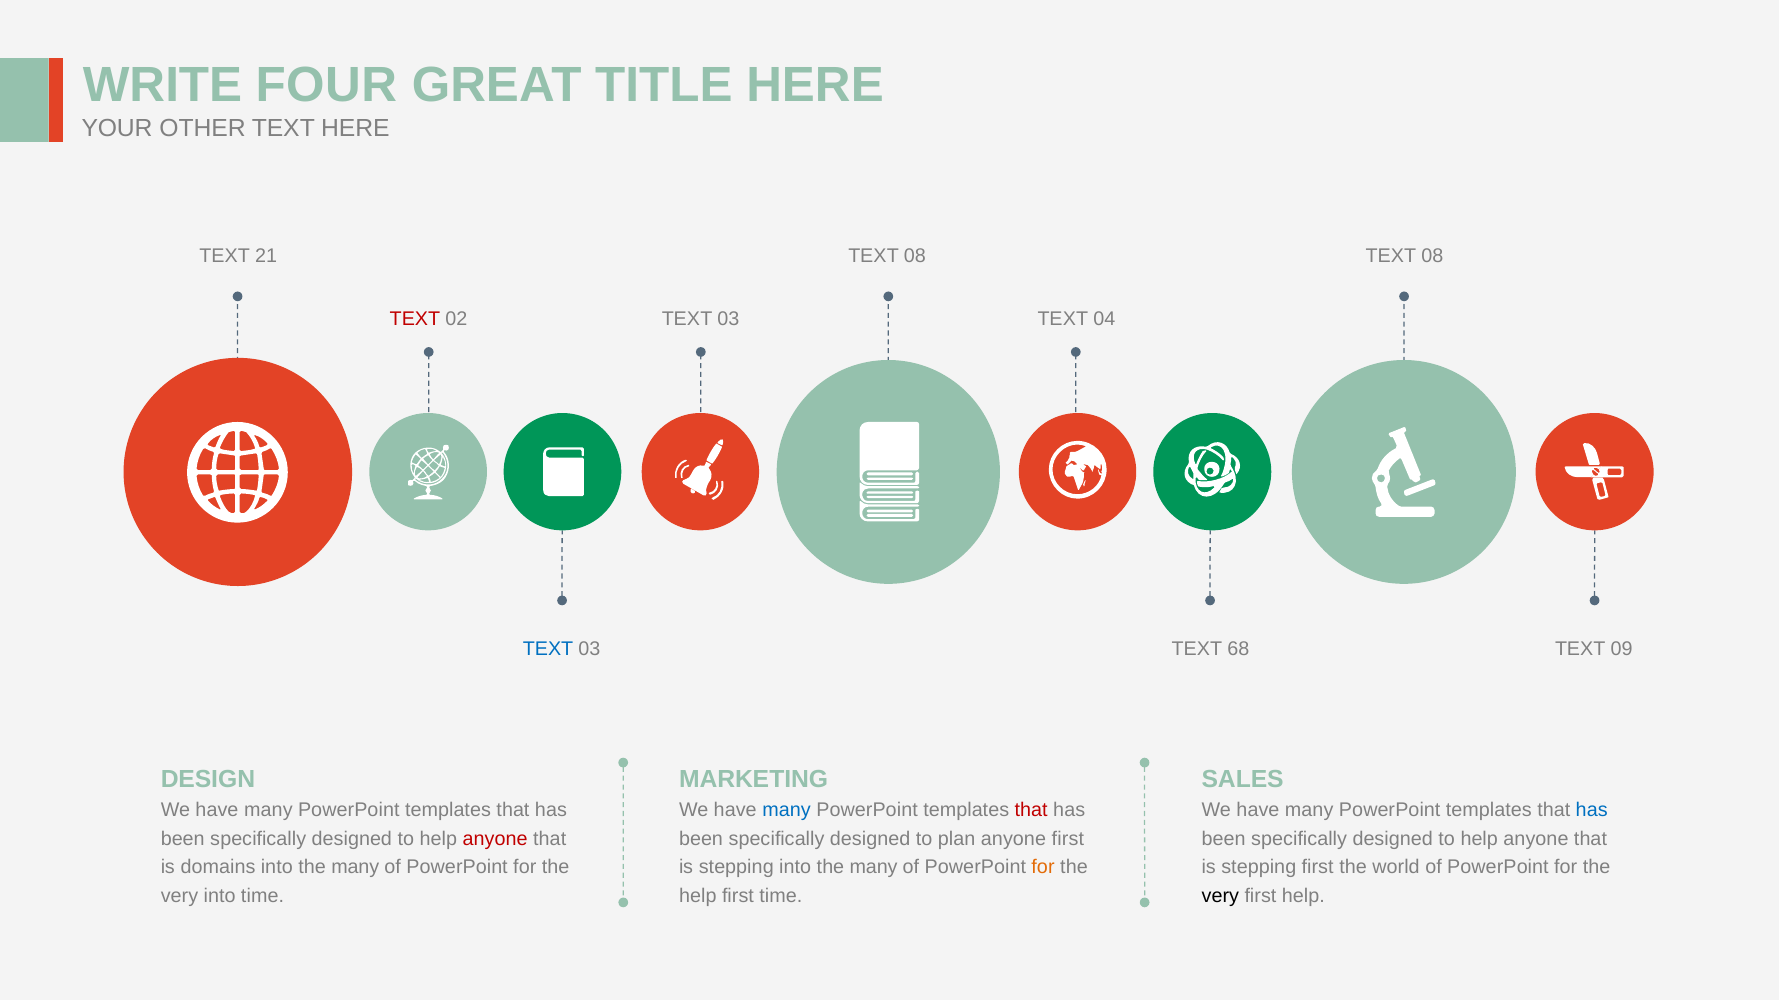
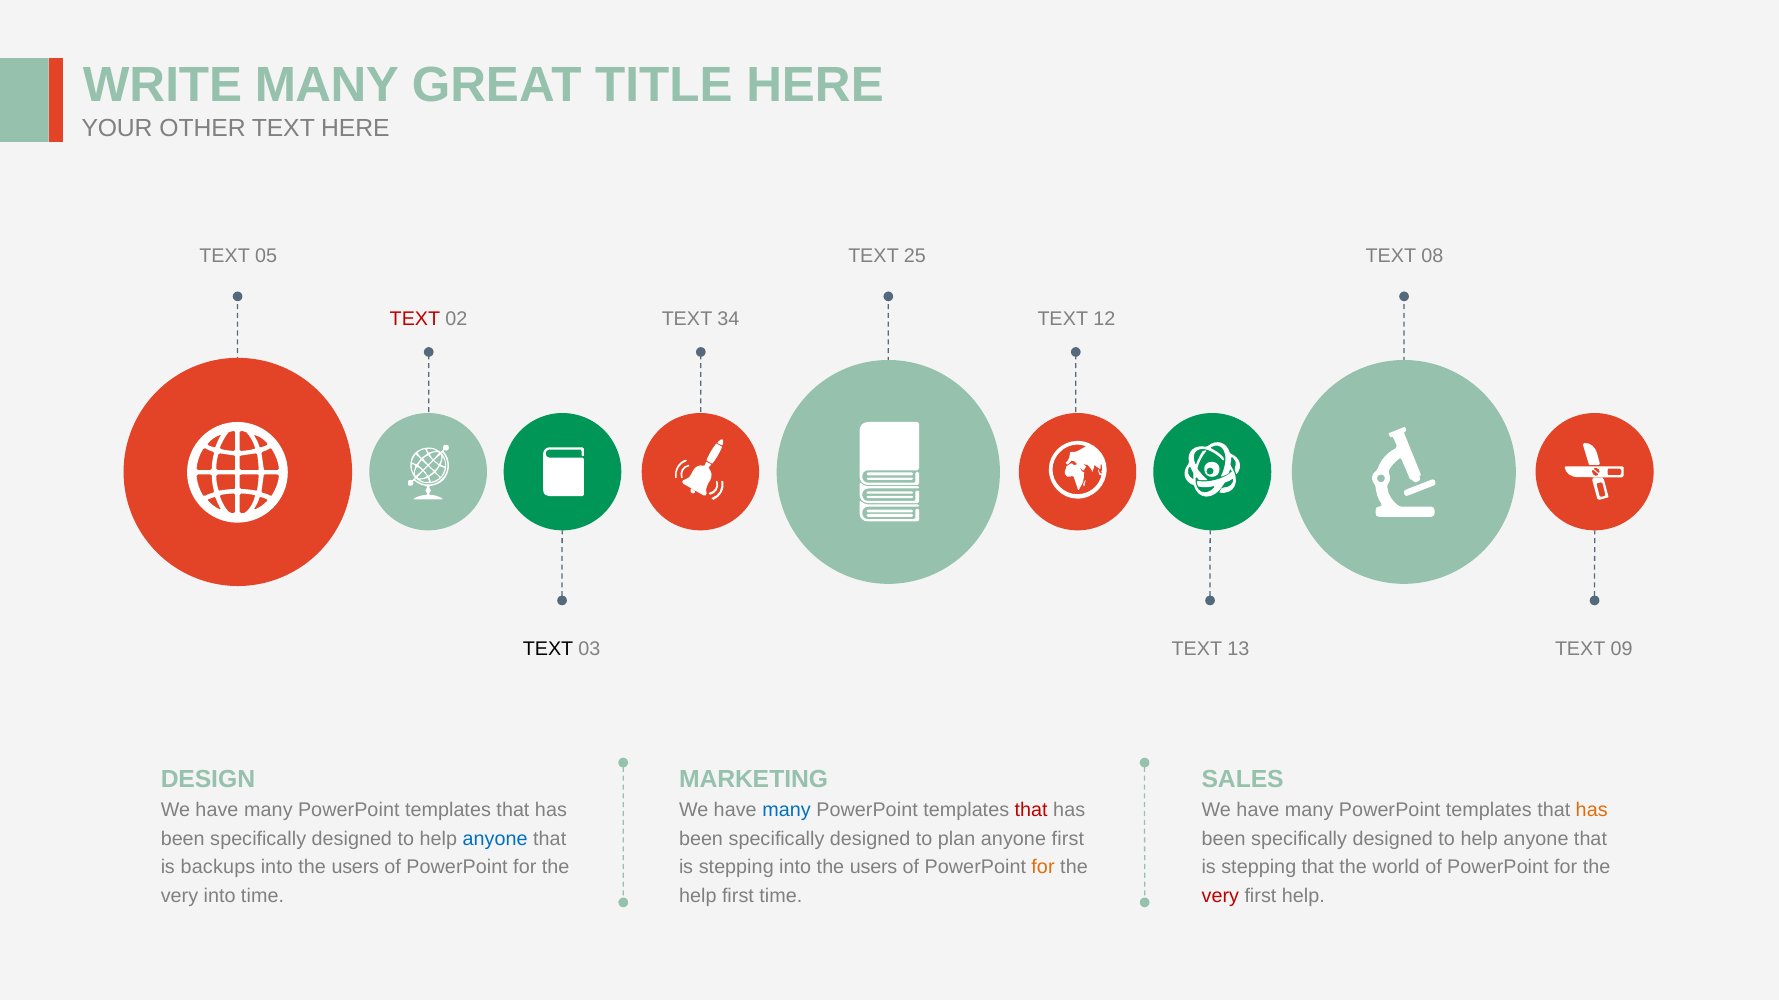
WRITE FOUR: FOUR -> MANY (327, 85)
21: 21 -> 05 (266, 256)
08: 08 -> 25 (915, 256)
02 TEXT 03: 03 -> 34 (728, 319)
04: 04 -> 12 (1104, 319)
TEXT colour: blue -> black (548, 650)
68: 68 -> 13 (1238, 650)
has colour: blue -> orange (1592, 811)
anyone colour: red -> blue (495, 839)
domains: domains -> backups (218, 868)
many: many -> users (355, 868)
stepping into the many: many -> users (874, 868)
stepping first: first -> that (1318, 868)
very colour: black -> red (1220, 896)
